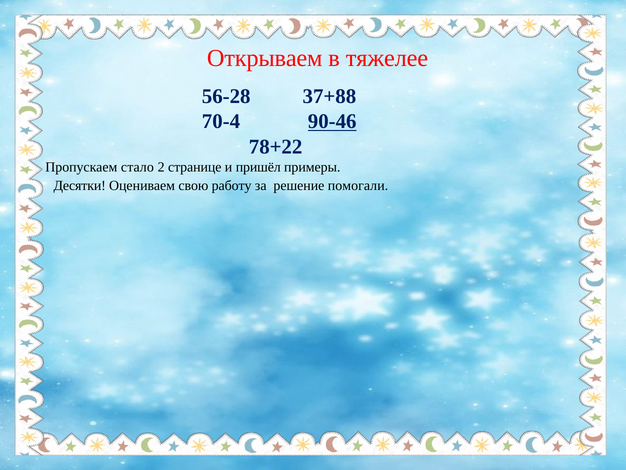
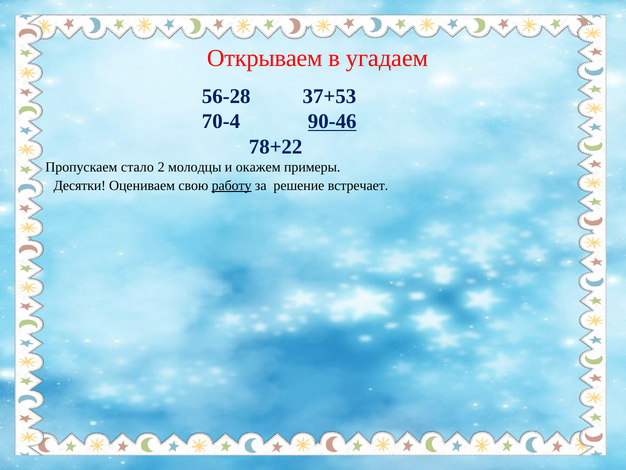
тяжелее: тяжелее -> угадаем (387, 58)
37+88: 37+88 -> 37+53 (329, 96)
странице: странице -> молодцы (195, 167)
пришёл: пришёл -> окажем (258, 167)
работу underline: none -> present (232, 185)
помогали: помогали -> встречает (358, 185)
